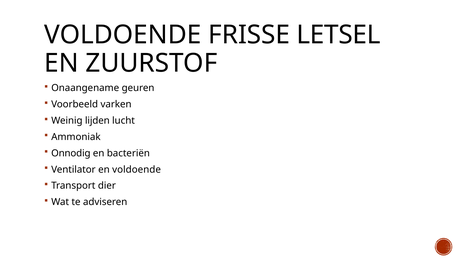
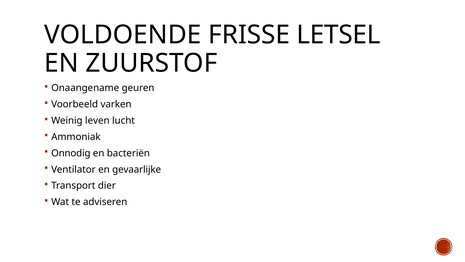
lijden: lijden -> leven (97, 120)
en voldoende: voldoende -> gevaarlijke (137, 169)
